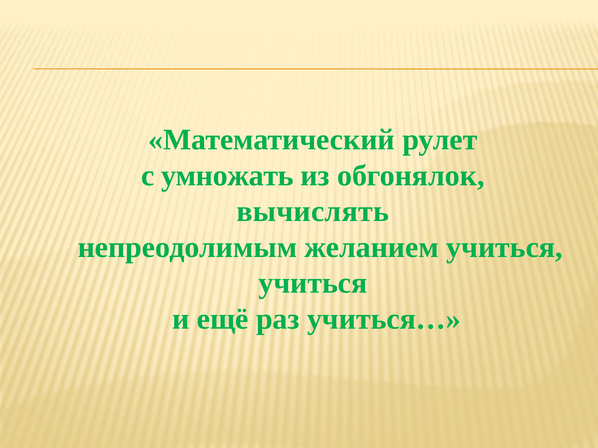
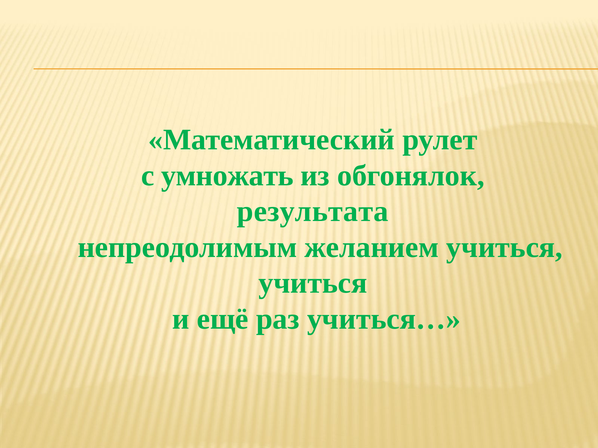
вычислять: вычислять -> результата (313, 212)
